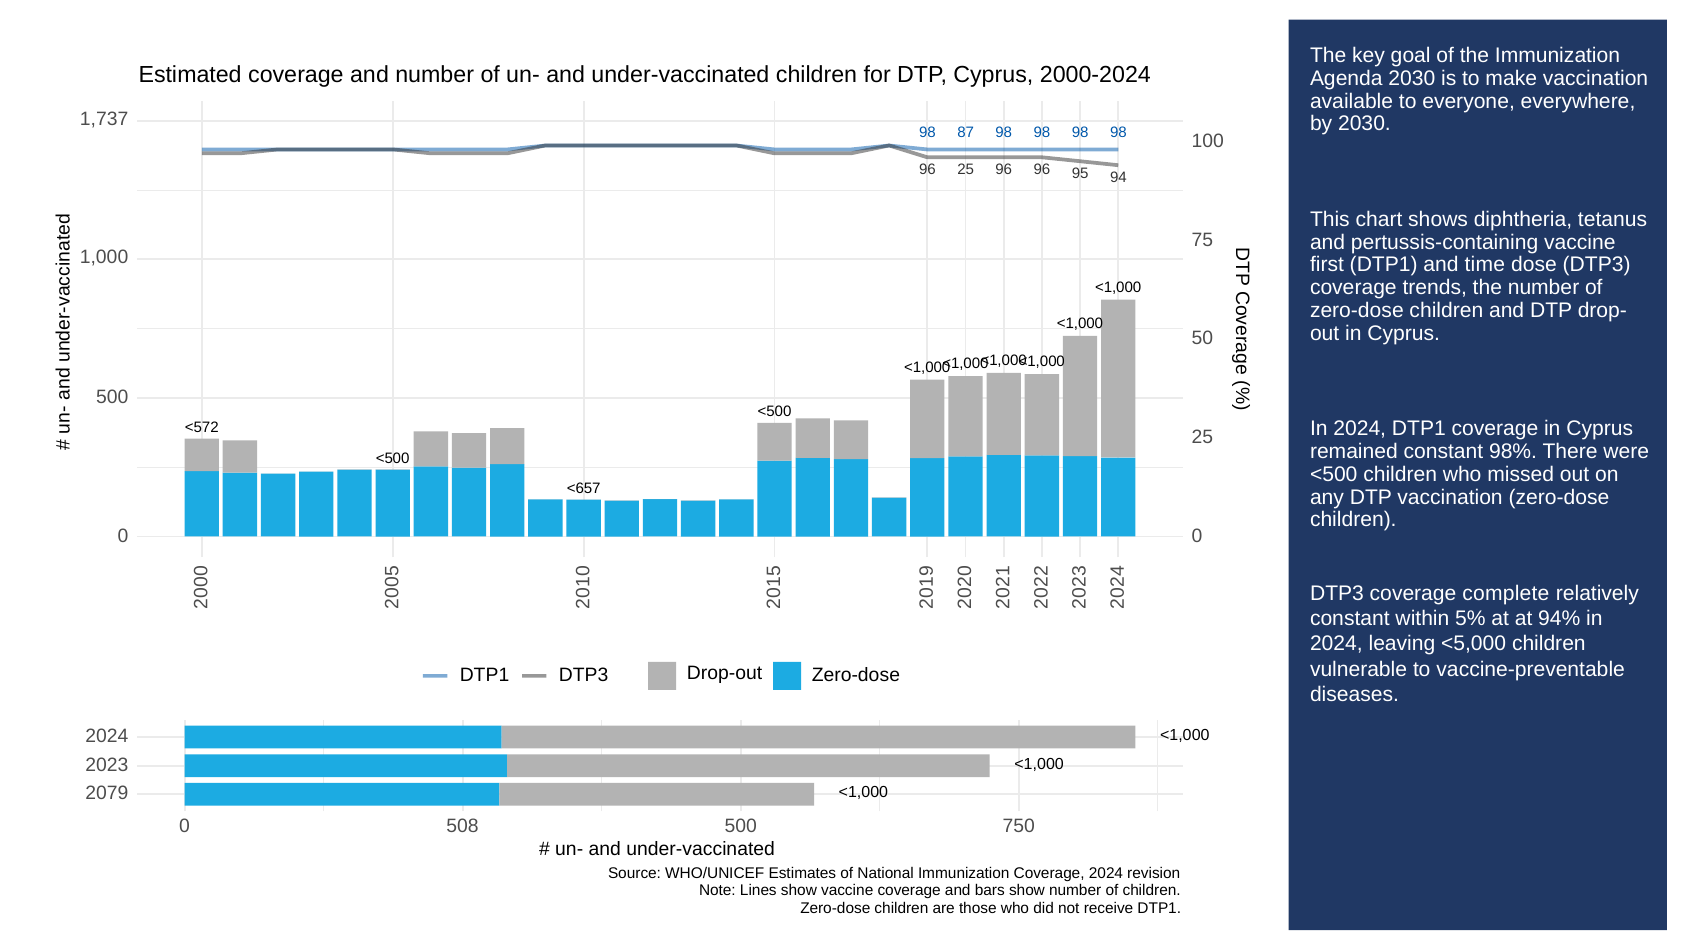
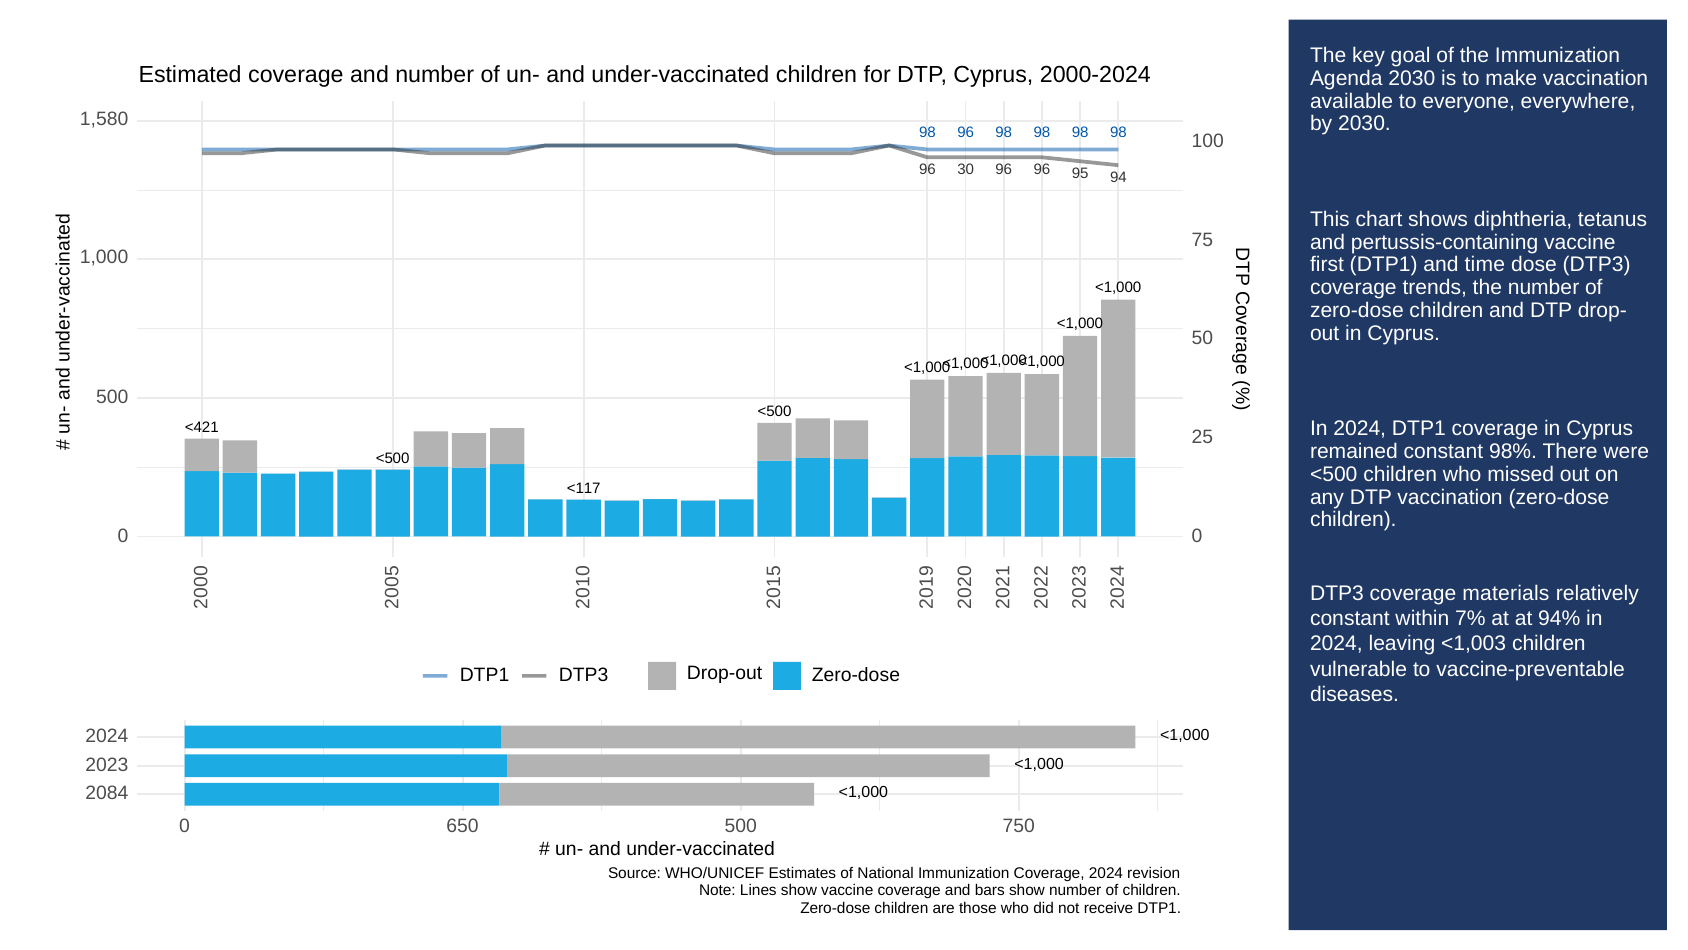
1,737: 1,737 -> 1,580 (104, 119)
87: 87 -> 96 (966, 133)
96 25: 25 -> 30 (966, 170)
<572: <572 -> <421 (202, 427)
<657: <657 -> <117 (584, 488)
complete: complete -> materials (1506, 593)
5%: 5% -> 7% (1470, 618)
<5,000: <5,000 -> <1,003 (1474, 644)
2079: 2079 -> 2084 (107, 793)
508: 508 -> 650 (463, 826)
